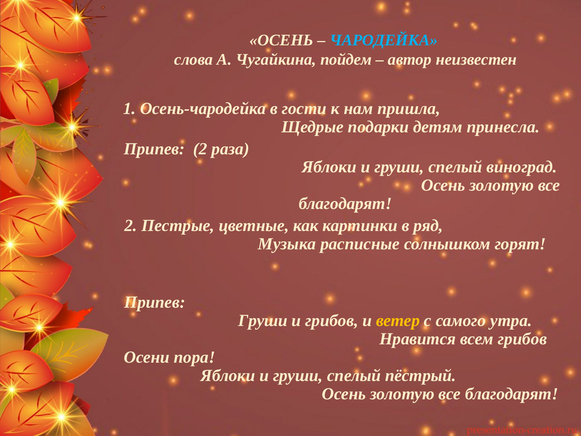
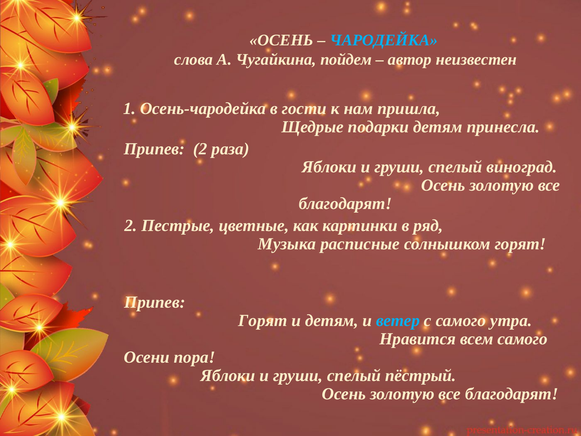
Груши: Груши -> Горят (263, 320)
и грибов: грибов -> детям (332, 320)
ветер colour: yellow -> light blue (398, 320)
всем грибов: грибов -> самого (523, 339)
